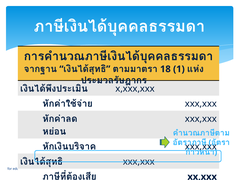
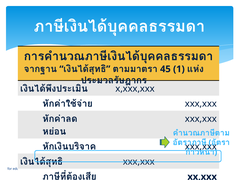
18: 18 -> 45 (165, 69)
